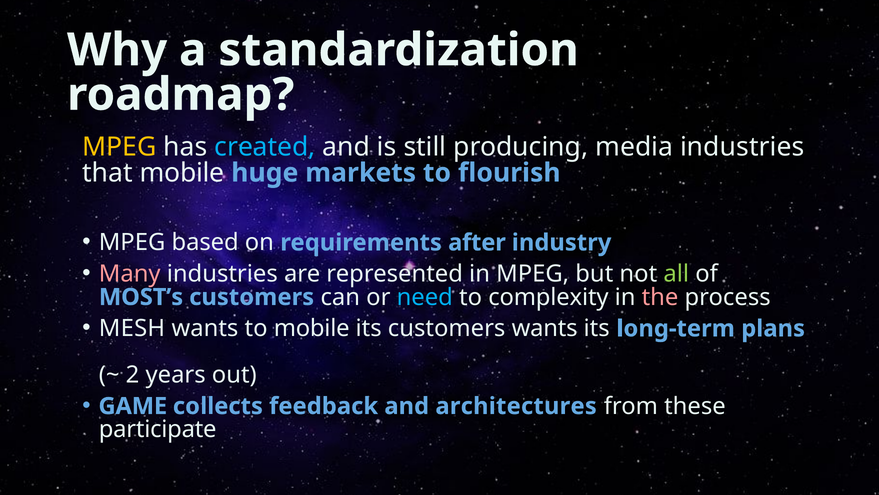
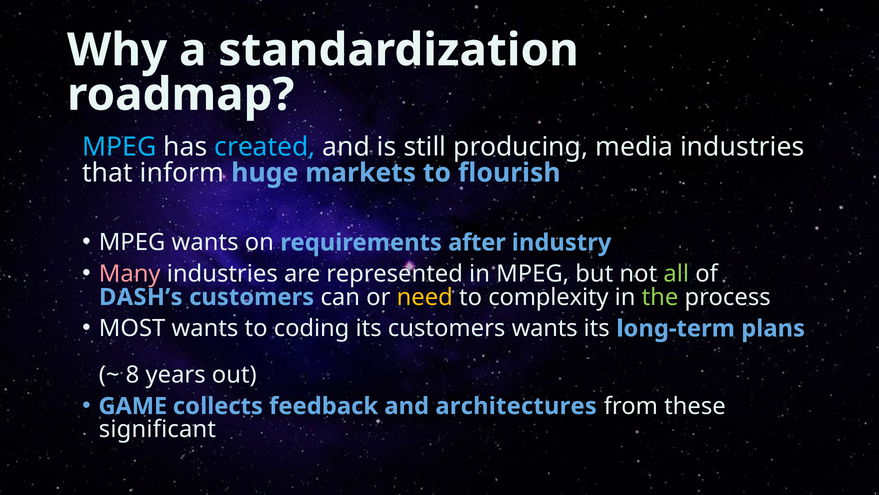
MPEG colour: yellow -> light blue (119, 147)
that mobile: mobile -> inform (182, 173)
MPEG based: based -> wants (205, 242)
MOST’s: MOST’s -> DASH’s (141, 297)
need colour: light blue -> yellow (425, 297)
the colour: pink -> light green (660, 297)
MESH: MESH -> MOST (132, 328)
to mobile: mobile -> coding (312, 328)
2: 2 -> 8 (133, 374)
participate: participate -> significant (157, 429)
